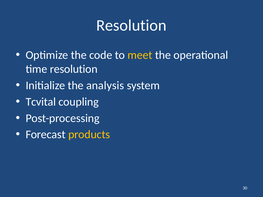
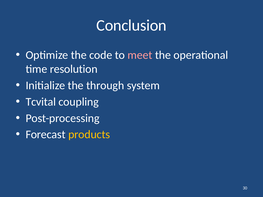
Resolution: Resolution -> Conclusion (131, 25)
meet colour: yellow -> pink (140, 55)
analysis: analysis -> through (105, 86)
